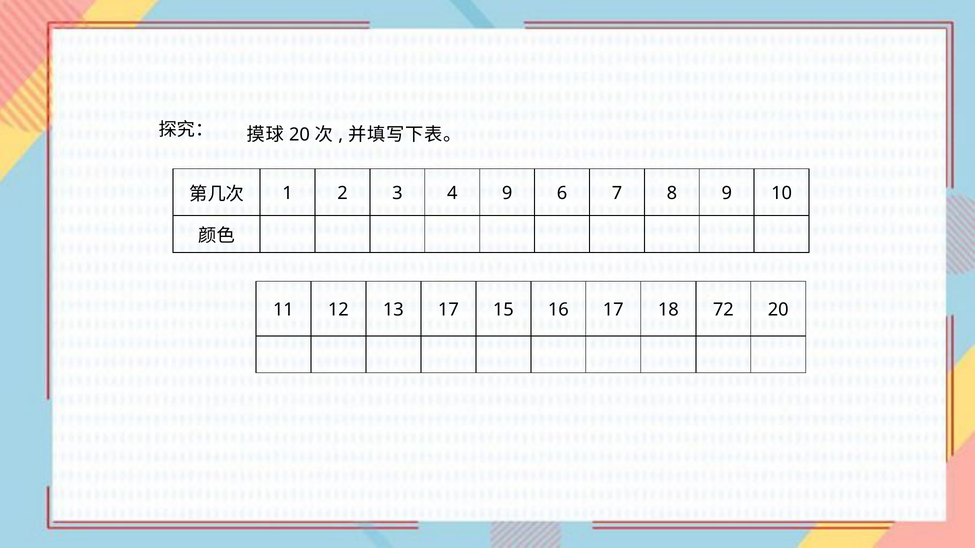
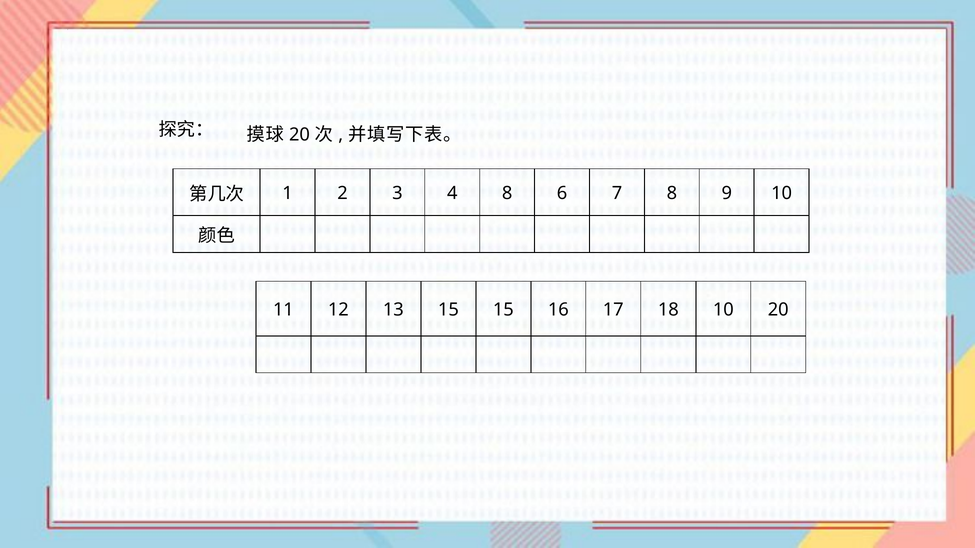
4 9: 9 -> 8 (507, 193)
13 17: 17 -> 15 (448, 310)
18 72: 72 -> 10 (723, 310)
